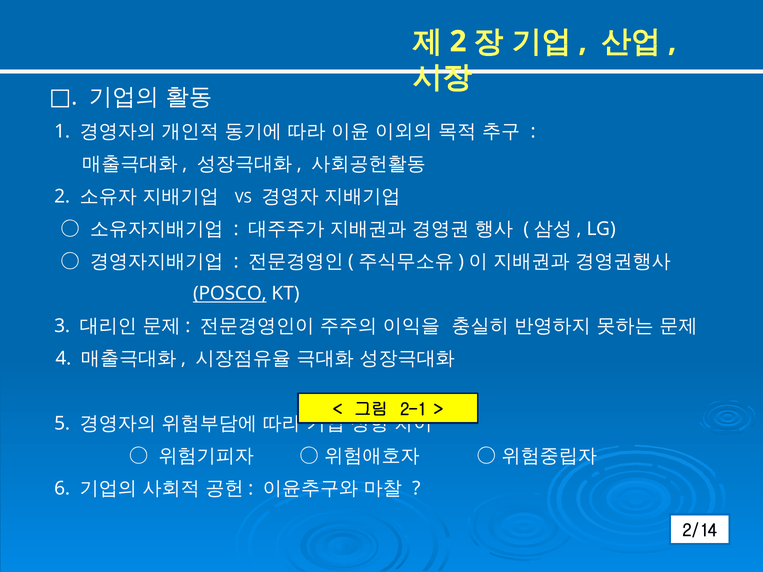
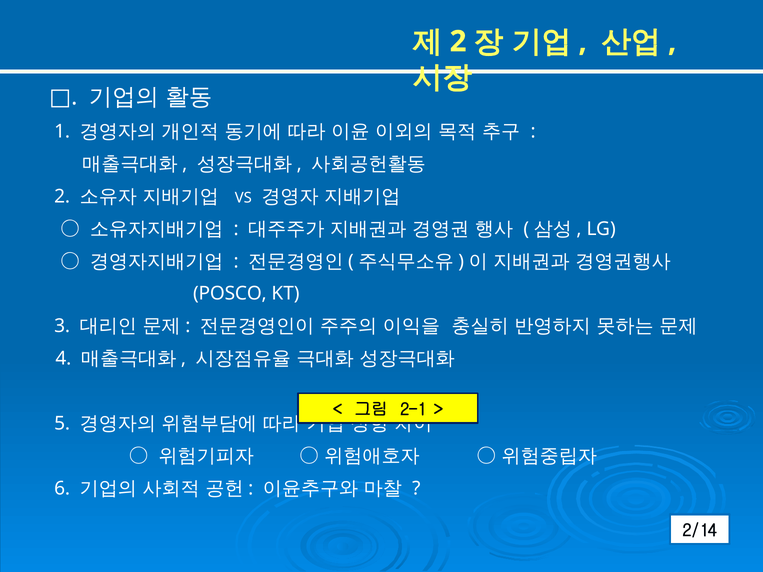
POSCO underline: present -> none (230, 294)
